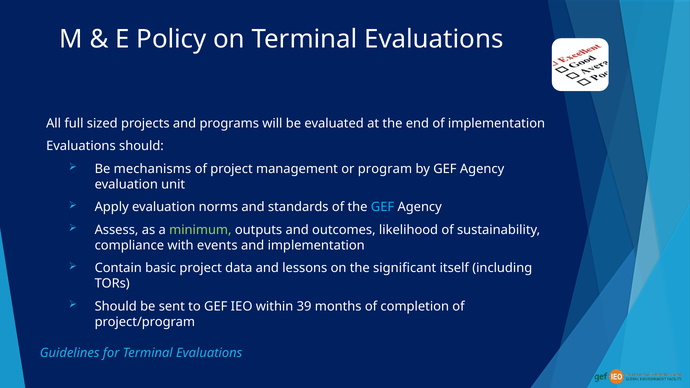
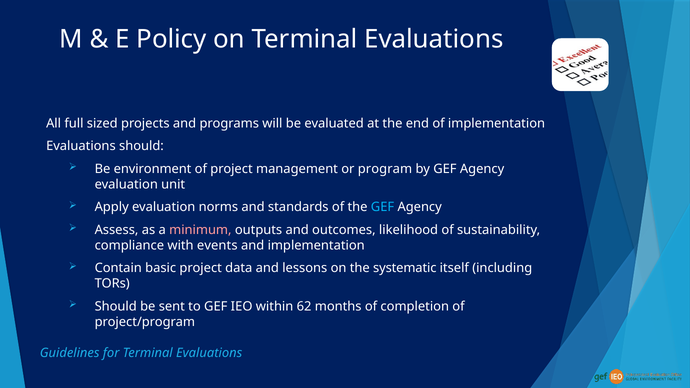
mechanisms: mechanisms -> environment (153, 169)
minimum colour: light green -> pink (200, 230)
significant: significant -> systematic (405, 268)
39: 39 -> 62 (304, 306)
